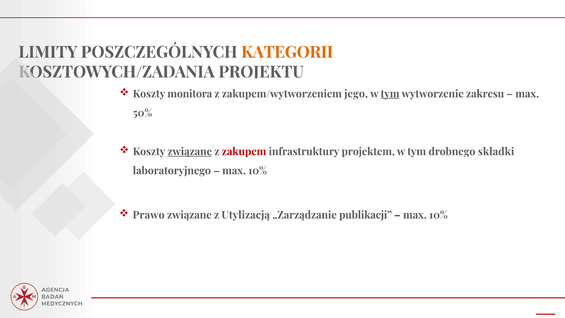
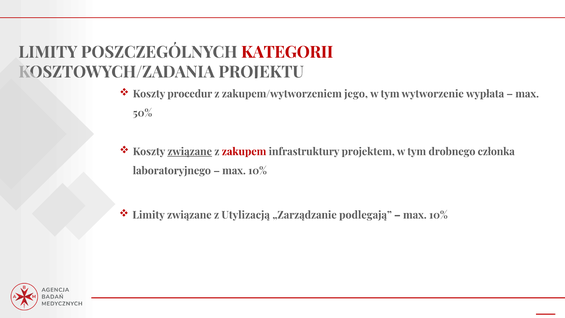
KATEGORII colour: orange -> red (287, 52)
monitora: monitora -> procedur (190, 94)
tym underline: present -> none (390, 94)
zakresu: zakresu -> wypłata (485, 94)
składki: składki -> członka (496, 152)
Prawo: Prawo -> Limity (149, 215)
publikacji: publikacji -> podlegają (365, 215)
